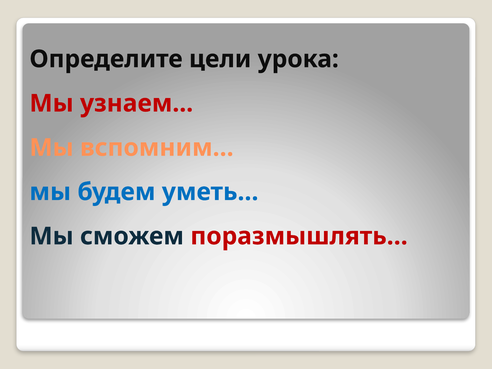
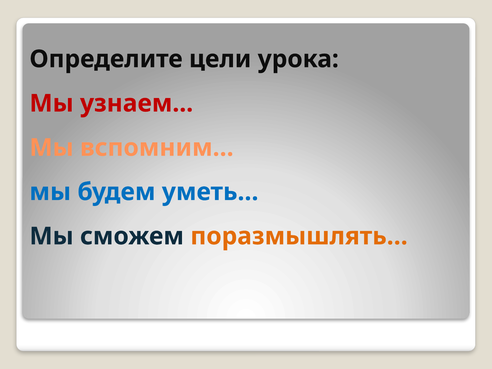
поразмышлять… colour: red -> orange (299, 236)
